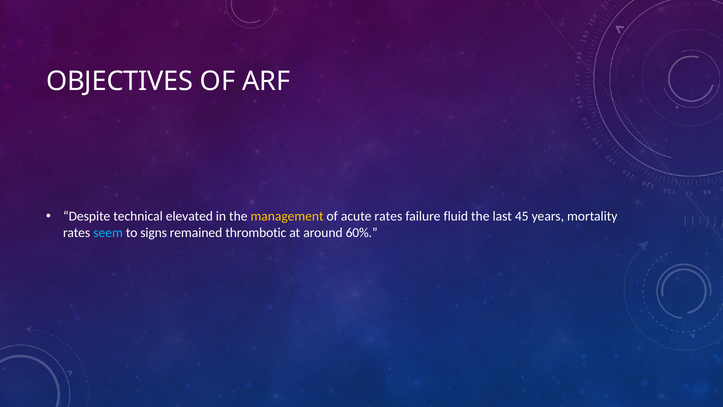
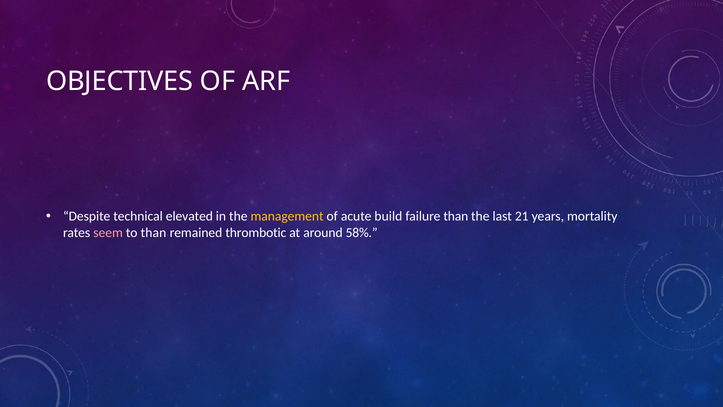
acute rates: rates -> build (388, 216)
failure fluid: fluid -> than (456, 216)
45: 45 -> 21 (522, 216)
seem colour: light blue -> pink (108, 232)
to signs: signs -> than (154, 232)
60%: 60% -> 58% (362, 232)
